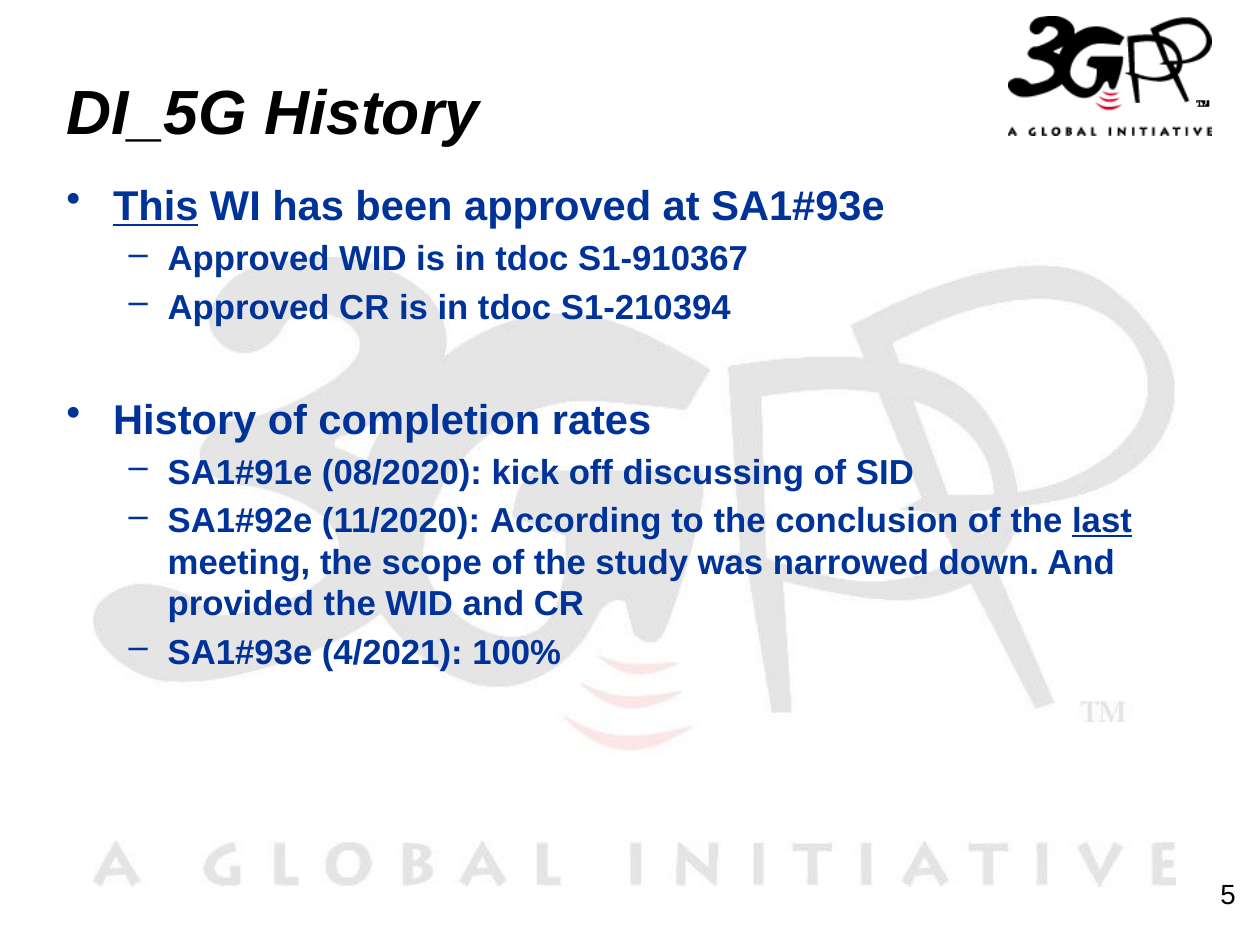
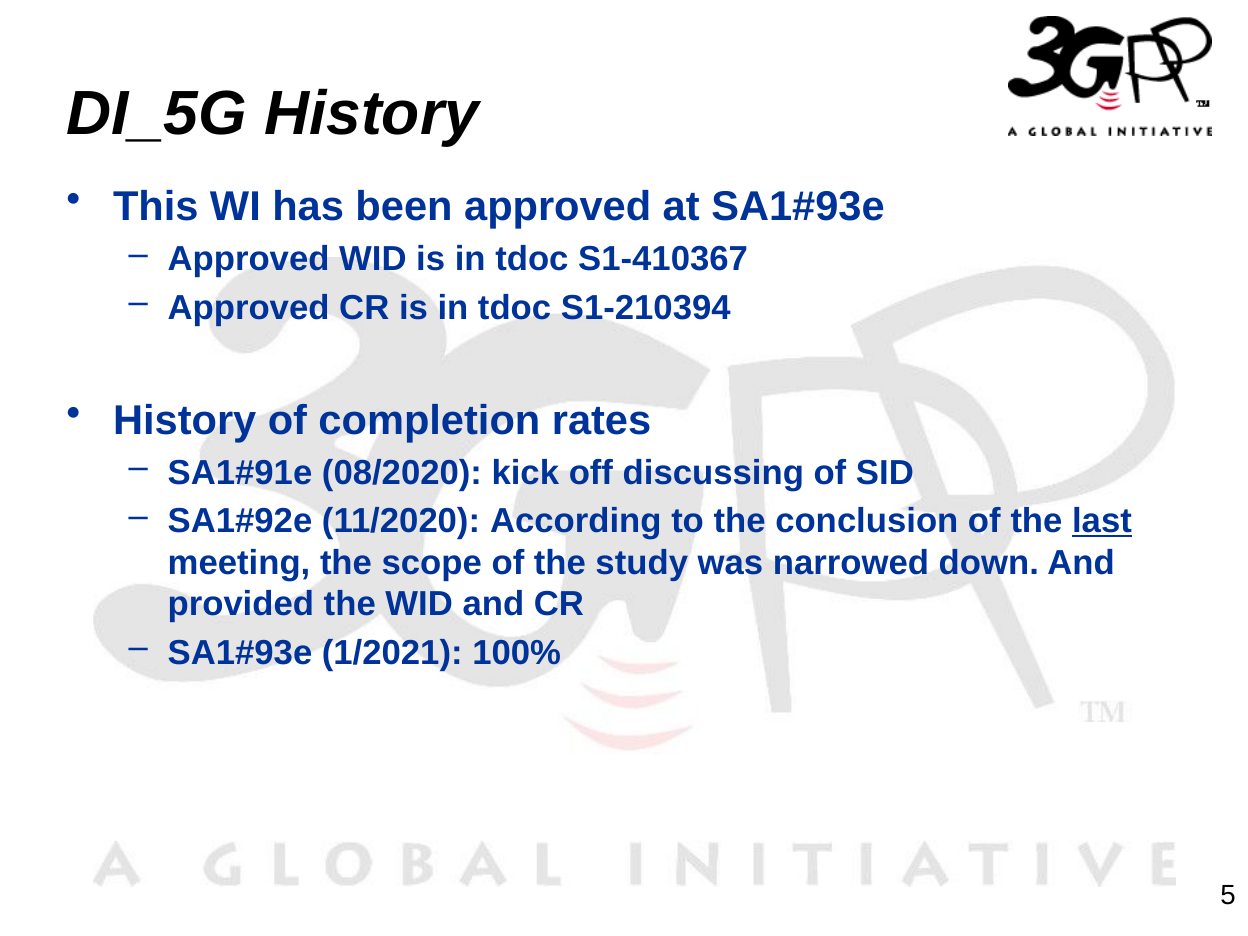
This underline: present -> none (156, 207)
S1-910367: S1-910367 -> S1-410367 (663, 259)
4/2021: 4/2021 -> 1/2021 (392, 653)
